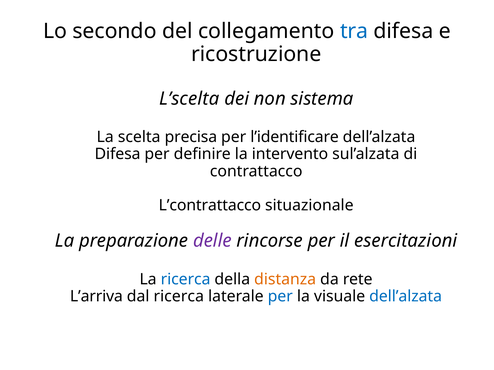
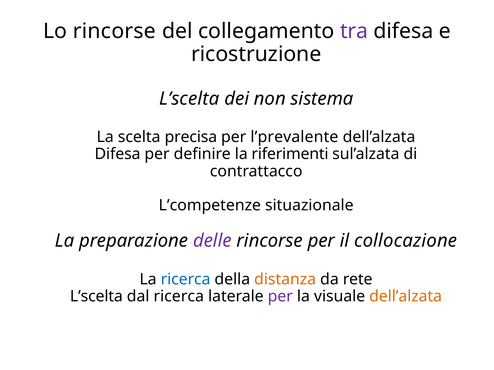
Lo secondo: secondo -> rincorse (114, 31)
tra colour: blue -> purple (354, 31)
l’identificare: l’identificare -> l’prevalente (294, 137)
intervento: intervento -> riferimenti (290, 154)
L’contrattacco: L’contrattacco -> L’competenze (210, 205)
esercitazioni: esercitazioni -> collocazione (406, 241)
L’arriva: L’arriva -> L’scelta (96, 297)
per colour: blue -> purple (280, 297)
dell’alzata colour: blue -> orange (406, 297)
